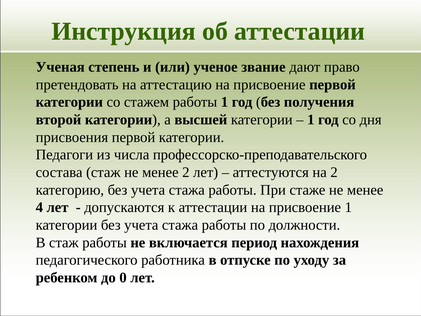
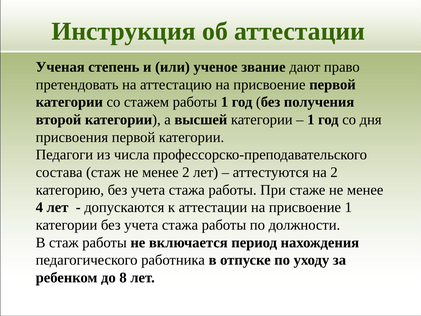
0: 0 -> 8 (123, 277)
